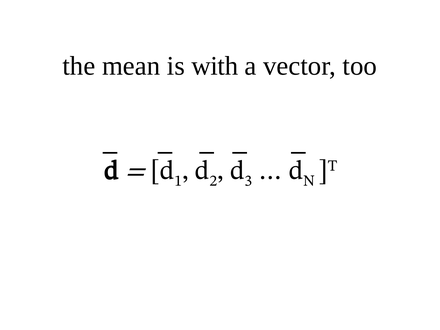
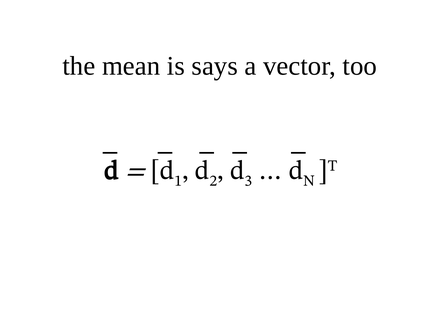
with: with -> says (215, 66)
